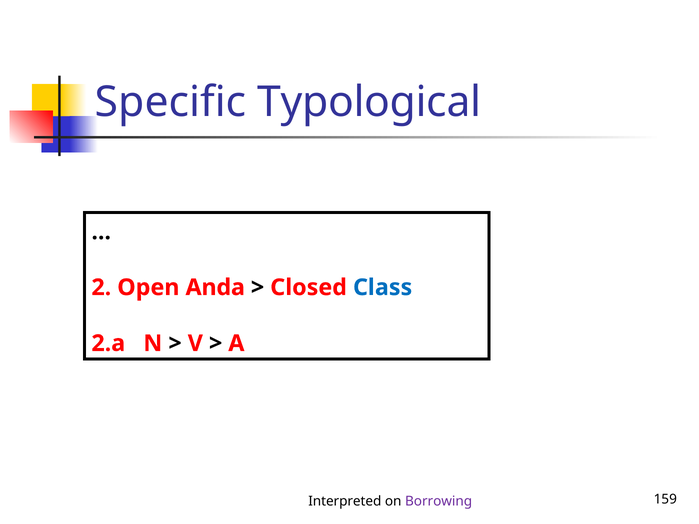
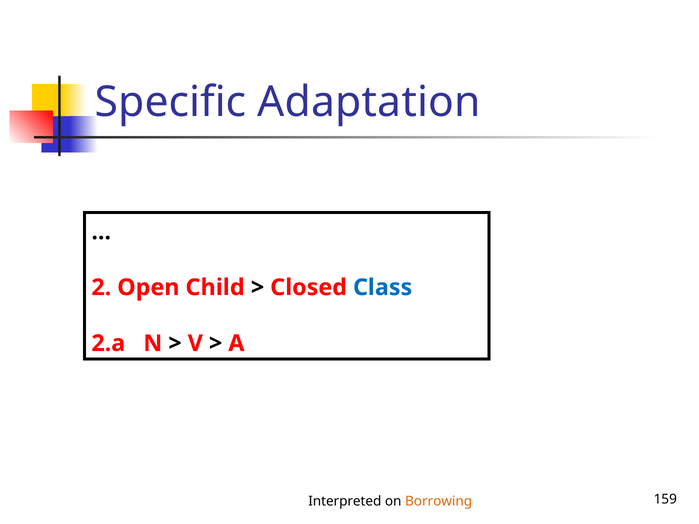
Typological: Typological -> Adaptation (369, 102)
Anda: Anda -> Child (215, 288)
Borrowing colour: purple -> orange (439, 501)
